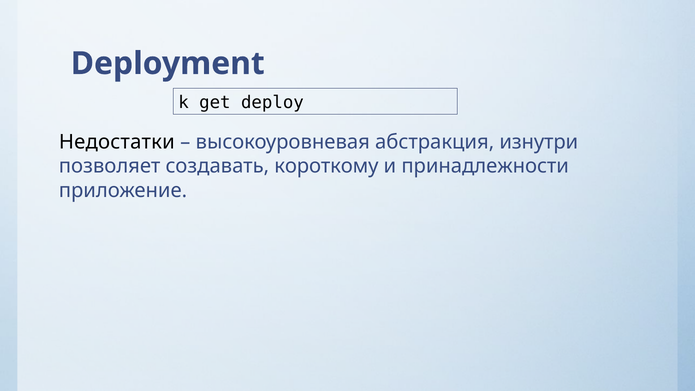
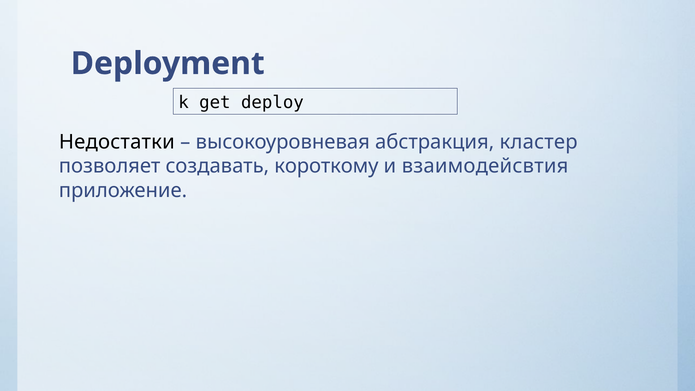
изнутри: изнутри -> кластер (539, 142)
принадлежности: принадлежности -> взаимодейсвтия (485, 166)
